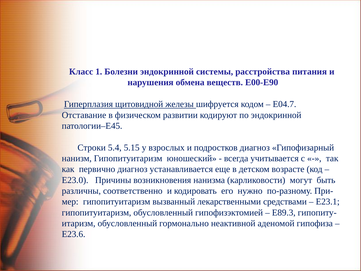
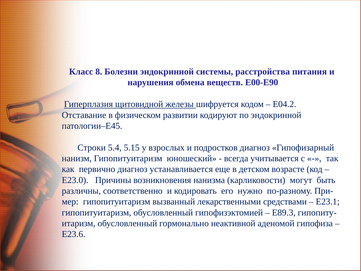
1: 1 -> 8 (99, 72)
E04.7: E04.7 -> E04.2 (284, 104)
